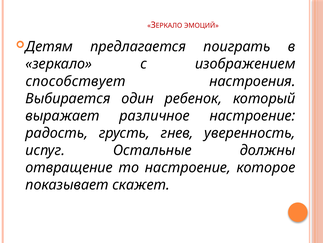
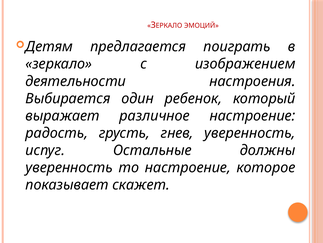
способствует: способствует -> деятельности (76, 81)
отвращение: отвращение -> уверенность (69, 167)
